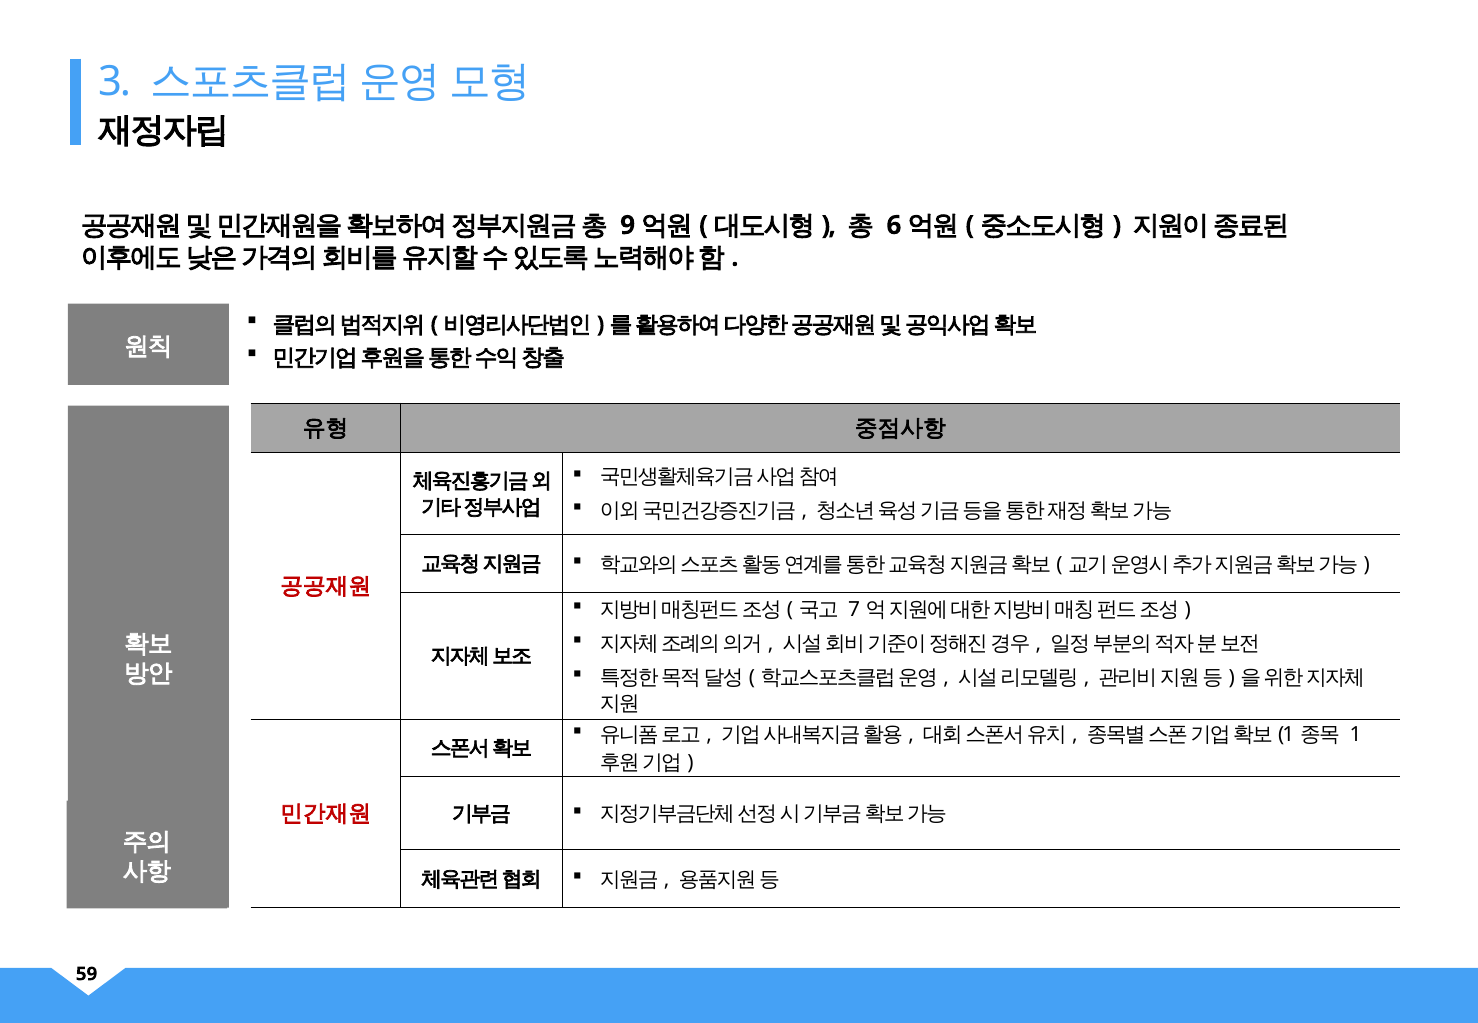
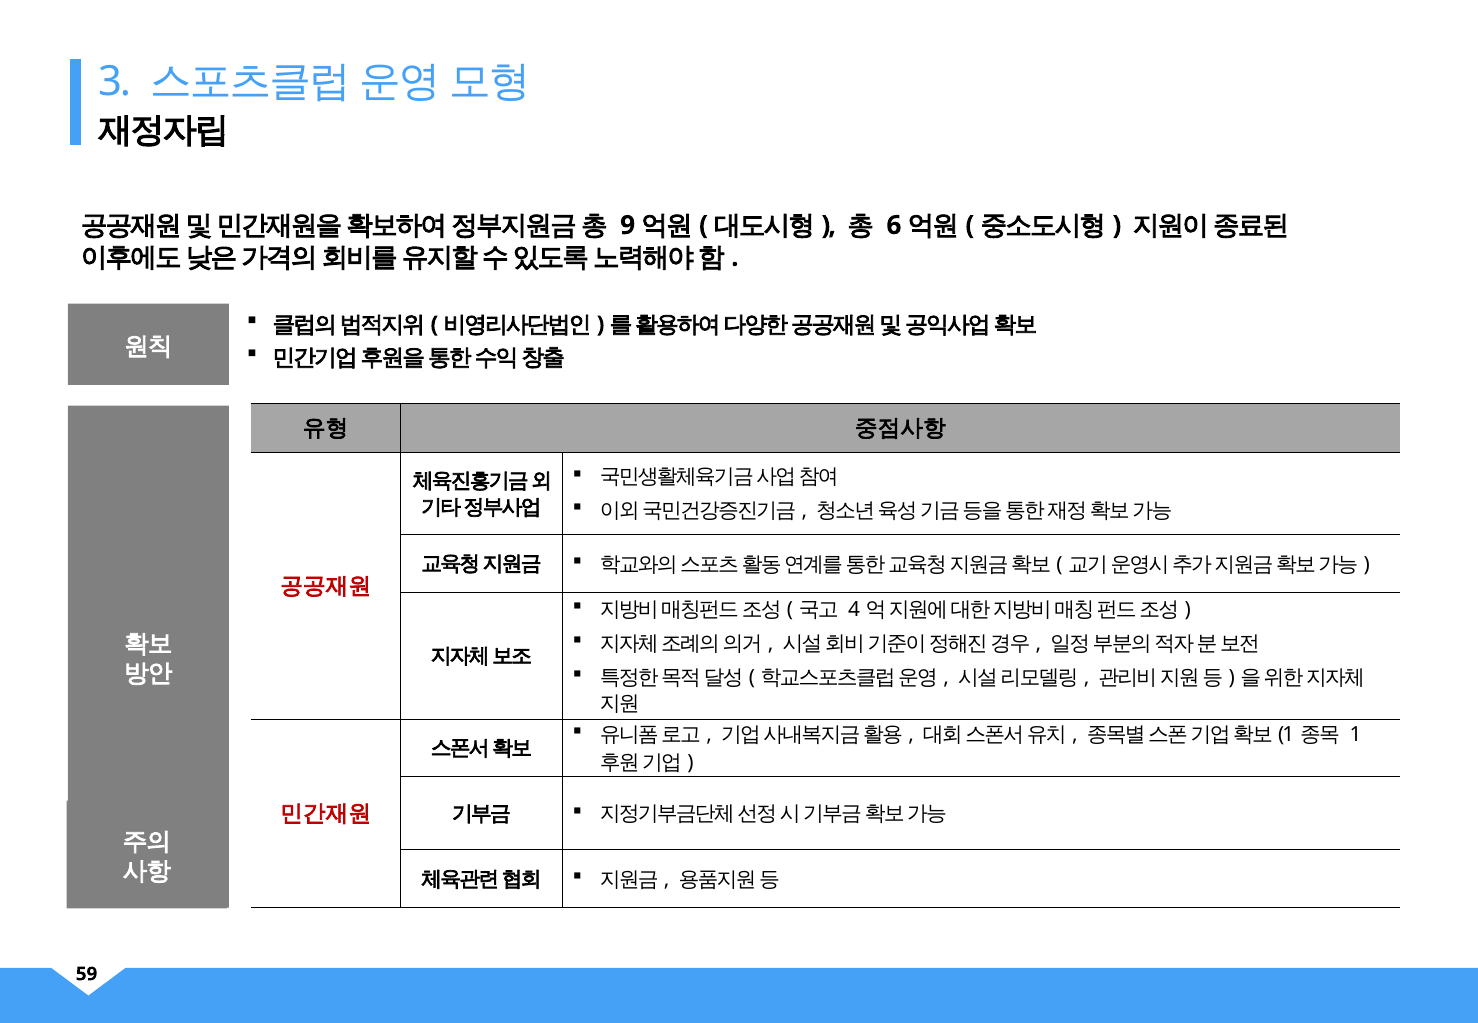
7: 7 -> 4 (854, 609)
